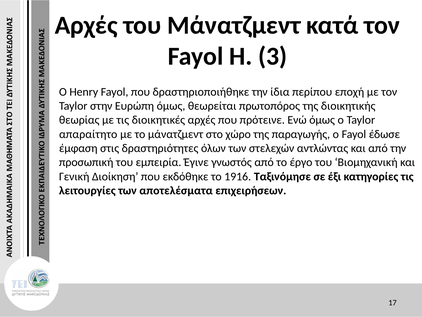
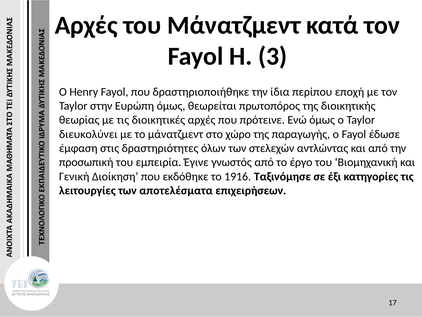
απαραίτητο: απαραίτητο -> διευκολύνει (88, 134)
